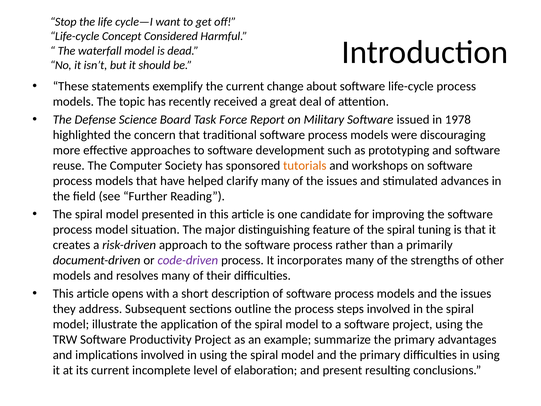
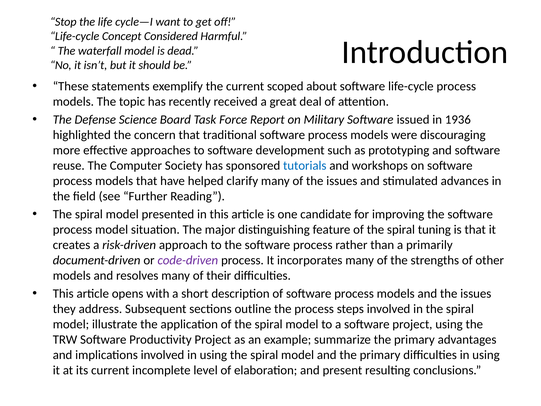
change: change -> scoped (285, 86)
1978: 1978 -> 1936 (458, 120)
tutorials colour: orange -> blue (305, 166)
